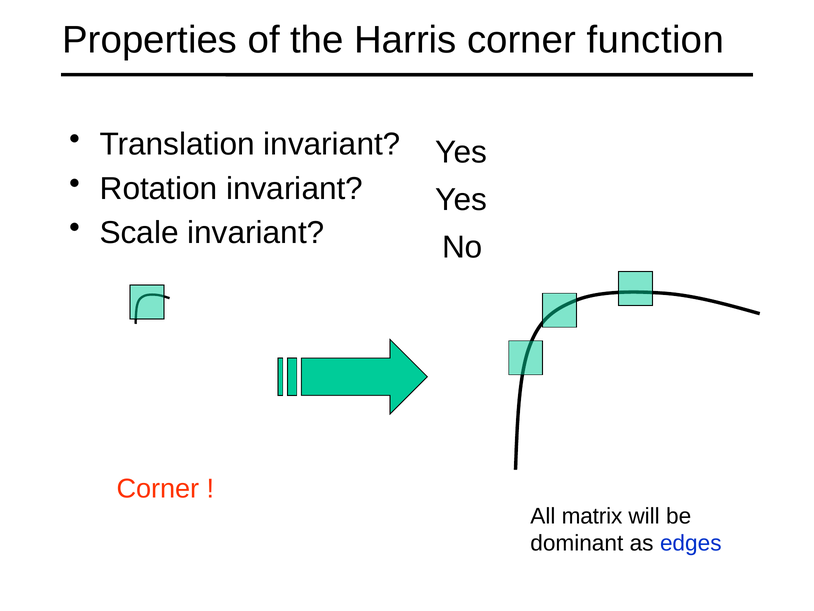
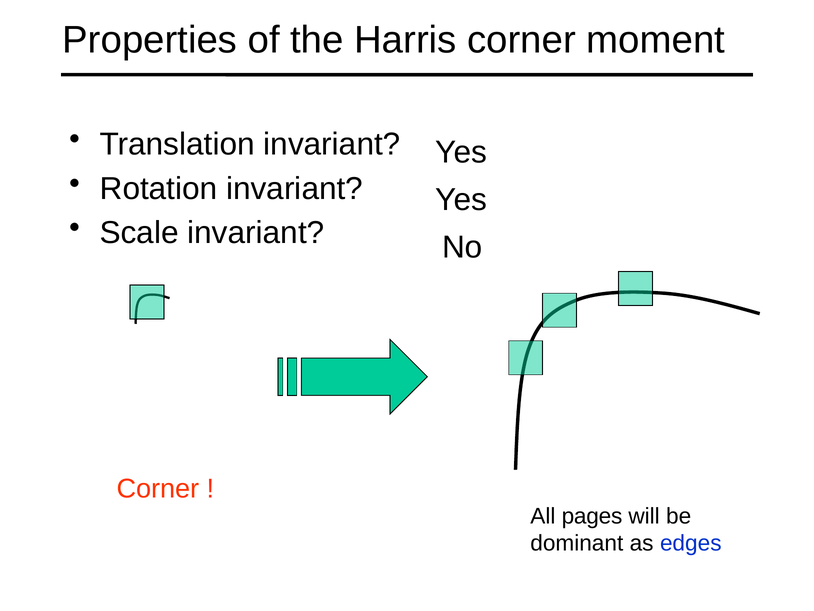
function: function -> moment (656, 40)
matrix: matrix -> pages (592, 516)
